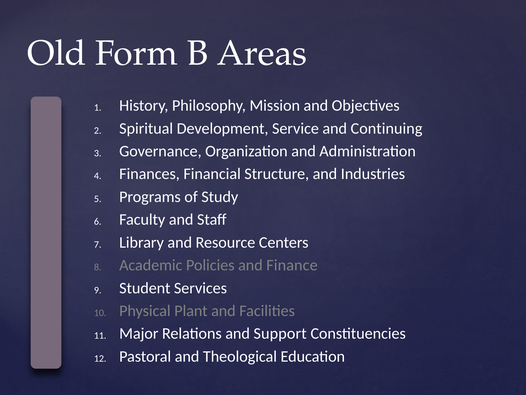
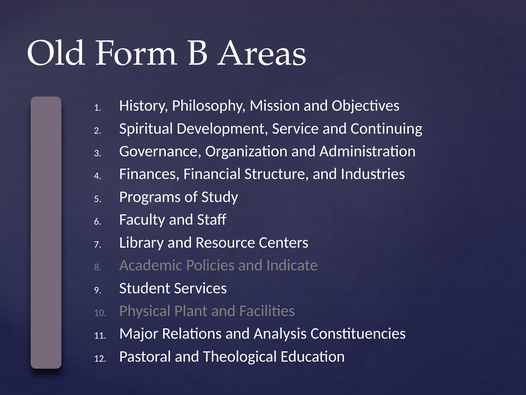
Finance: Finance -> Indicate (292, 265)
Support: Support -> Analysis (280, 333)
